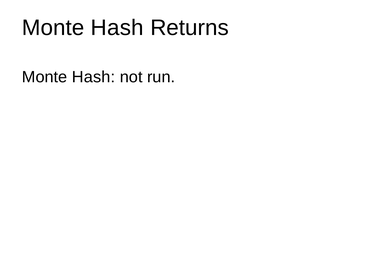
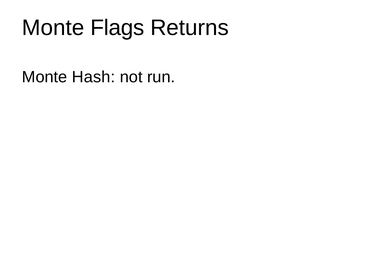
Hash: Hash -> Flags (117, 28)
